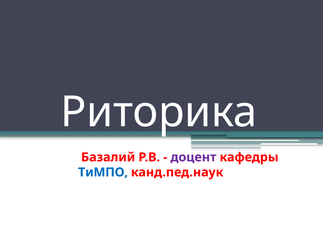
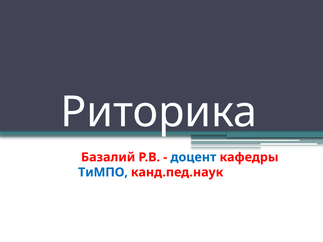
доцент colour: purple -> blue (193, 157)
